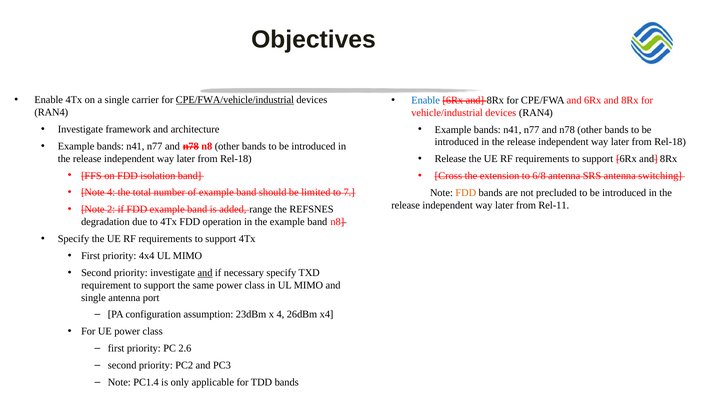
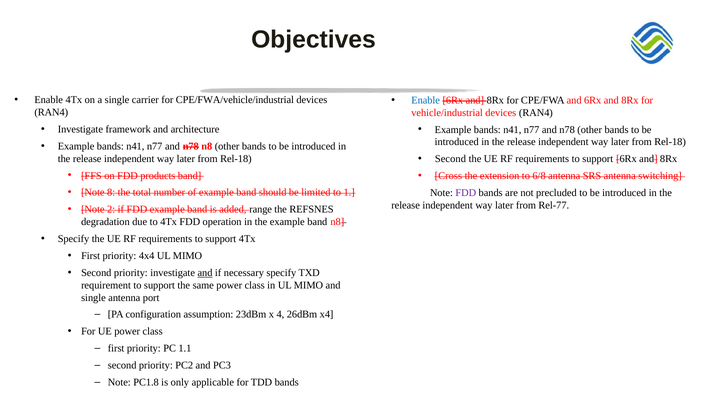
CPE/FWA/vehicle/industrial underline: present -> none (235, 100)
Release: Release -> Second (450, 159)
isolation: isolation -> products (158, 175)
Note 4: 4 -> 8 (111, 192)
7: 7 -> 1 (349, 192)
FDD colour: orange -> purple (466, 193)
Rel-11: Rel-11 -> Rel-77 (554, 205)
2.6: 2.6 -> 1.1 (185, 348)
PC1.4: PC1.4 -> PC1.8 (146, 382)
